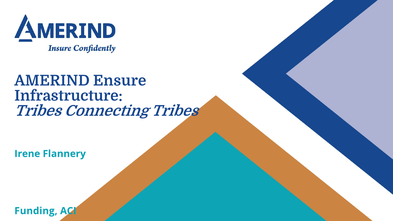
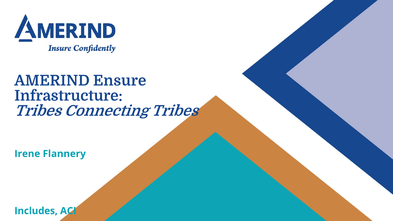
Funding: Funding -> Includes (36, 211)
